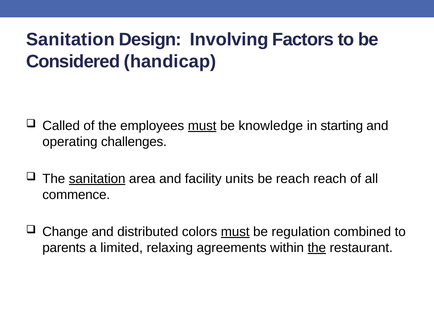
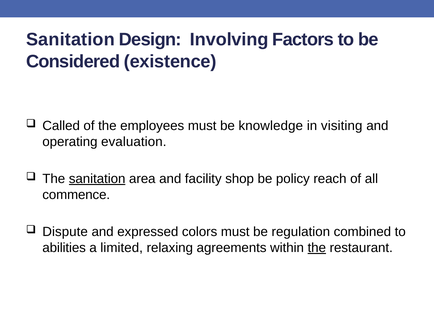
handicap: handicap -> existence (170, 61)
must underline: present -> none (202, 126)
starting: starting -> visiting (342, 126)
challenges: challenges -> evaluation (134, 141)
units: units -> shop (240, 179)
be reach: reach -> policy (293, 179)
Change: Change -> Dispute (65, 231)
distributed: distributed -> expressed (148, 231)
must underline: present -> none (235, 231)
parents: parents -> abilities (64, 247)
